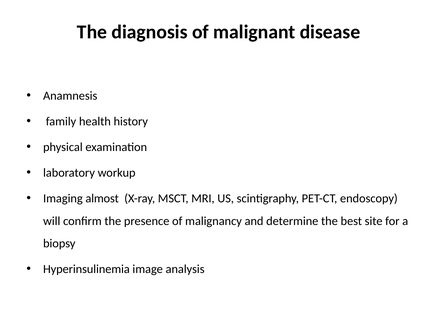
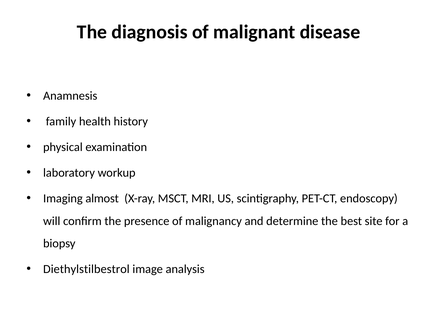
Hyperinsulinemia: Hyperinsulinemia -> Diethylstilbestrol (86, 269)
